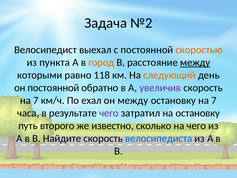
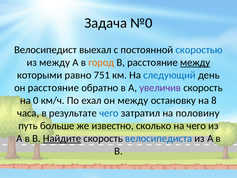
№2: №2 -> №0 (141, 23)
скоростью colour: orange -> blue (199, 50)
из пункта: пункта -> между (55, 62)
118: 118 -> 751 (102, 75)
следующий colour: orange -> blue (169, 75)
он постоянной: постоянной -> расстояние (53, 88)
7: 7 -> 0 (36, 100)
остановку на 7: 7 -> 8 (214, 100)
чего colour: purple -> blue (109, 113)
на остановку: остановку -> половину (198, 113)
второго: второго -> больше (57, 126)
Найдите underline: none -> present (62, 138)
